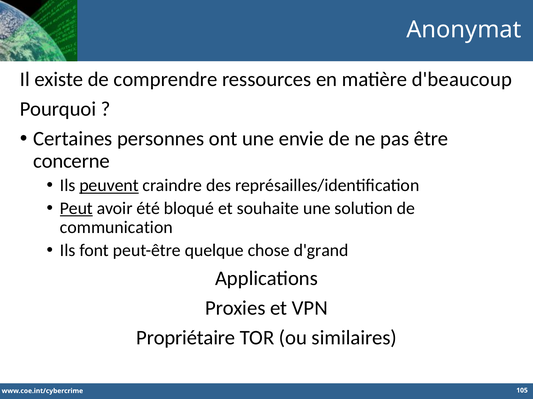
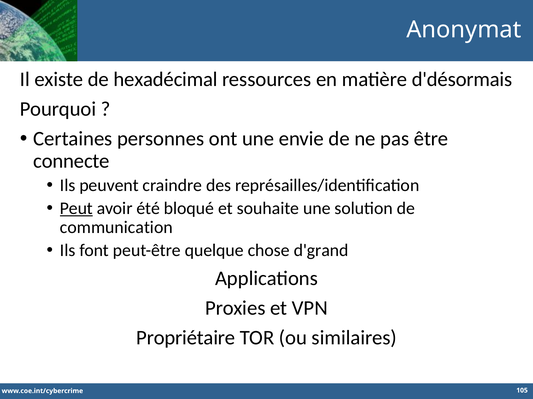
comprendre: comprendre -> hexadécimal (166, 79)
d'beaucoup: d'beaucoup -> d'désormais (462, 79)
concerne: concerne -> connecte (71, 161)
peuvent underline: present -> none (109, 186)
